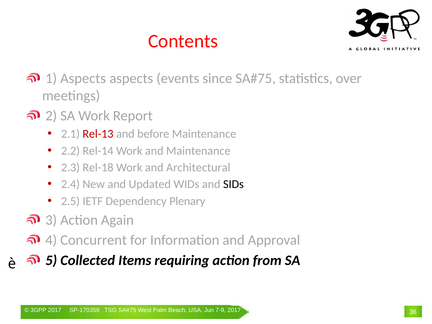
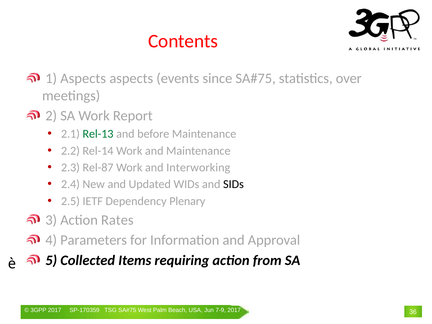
Rel-13 colour: red -> green (98, 134)
Rel-18: Rel-18 -> Rel-87 (98, 168)
Architectural: Architectural -> Interworking (198, 168)
Again: Again -> Rates (117, 220)
Concurrent: Concurrent -> Parameters (94, 240)
